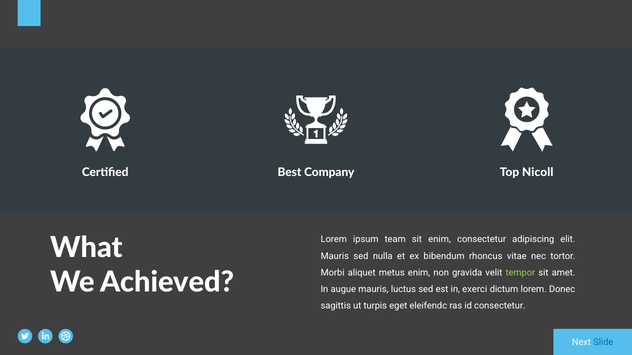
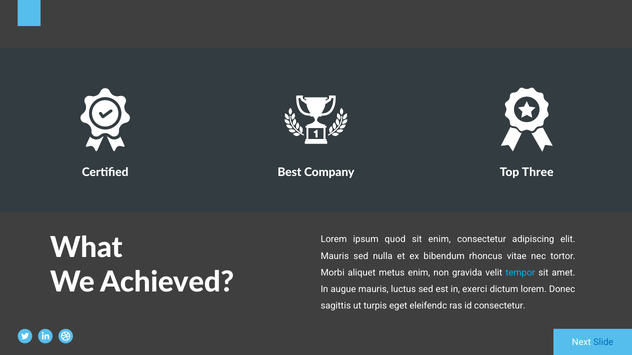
Nicoll: Nicoll -> Three (538, 173)
team: team -> quod (395, 240)
tempor colour: light green -> light blue (520, 273)
